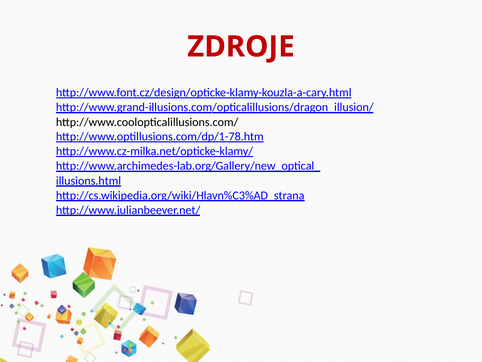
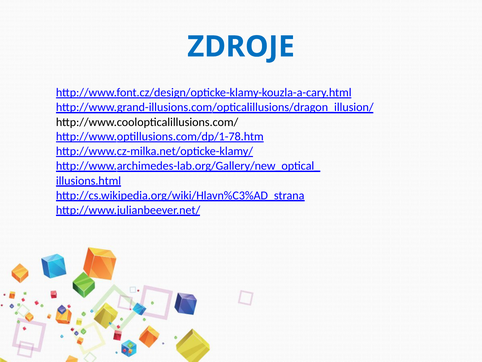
ZDROJE colour: red -> blue (241, 47)
